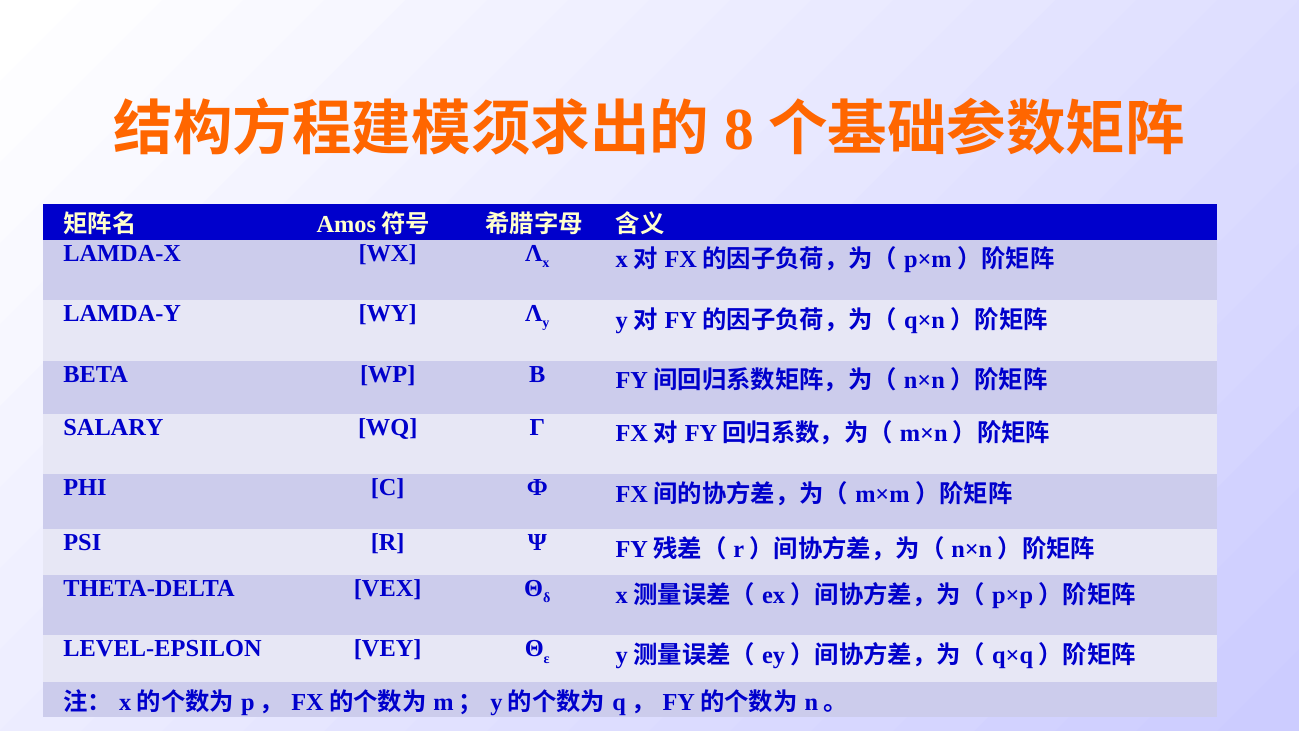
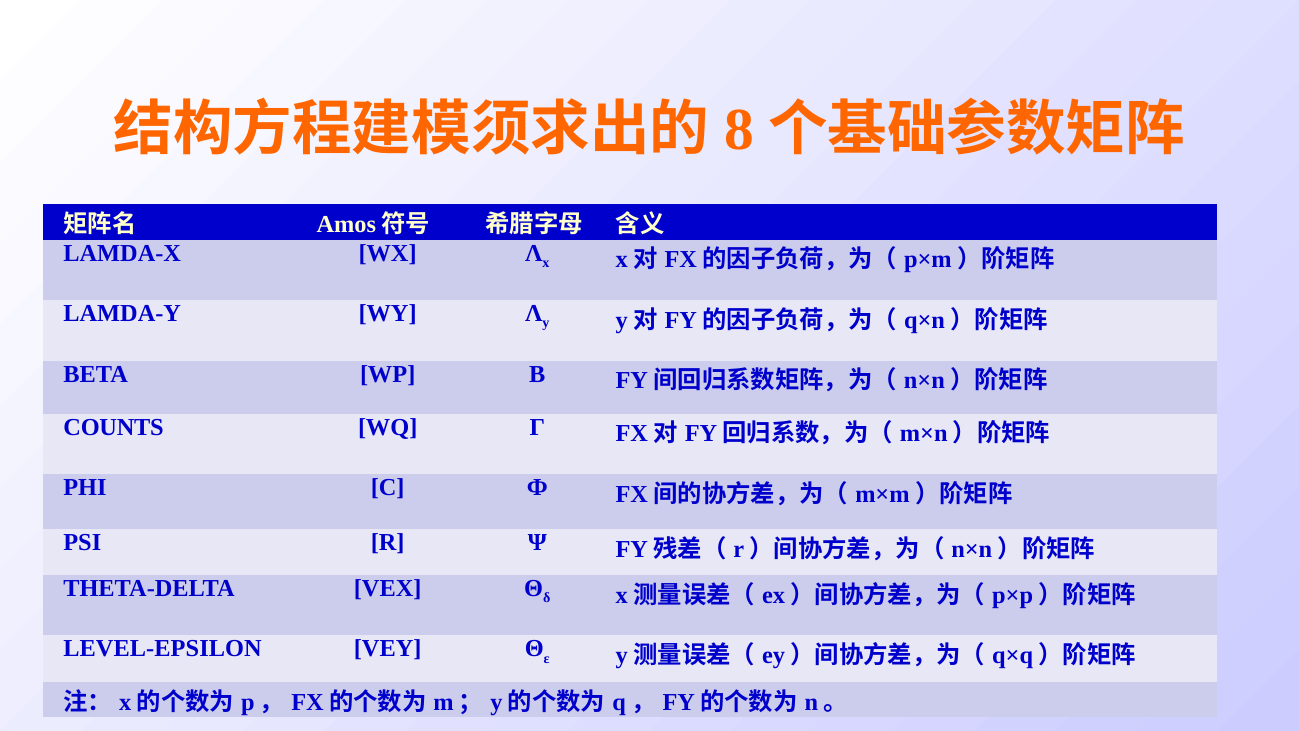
SALARY: SALARY -> COUNTS (114, 427)
